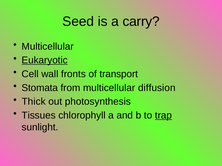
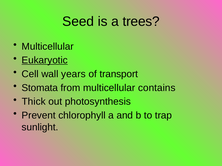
carry: carry -> trees (141, 21)
fronts: fronts -> years (73, 74)
diffusion: diffusion -> contains (157, 88)
Tissues: Tissues -> Prevent (39, 116)
trap underline: present -> none (163, 116)
